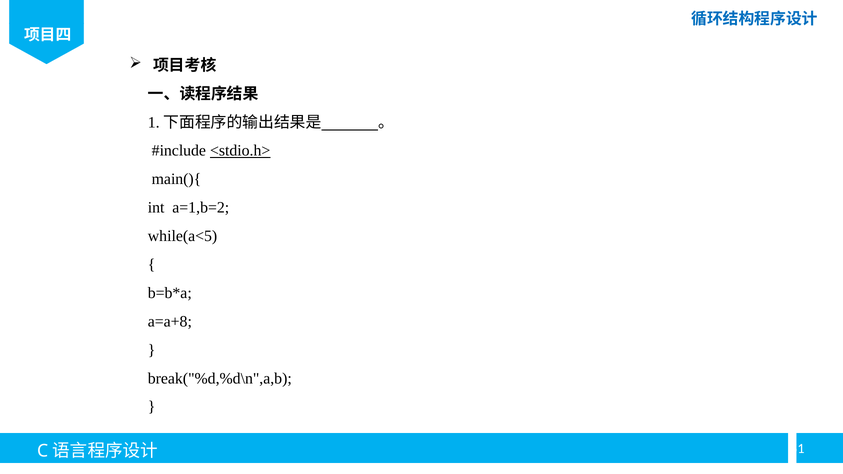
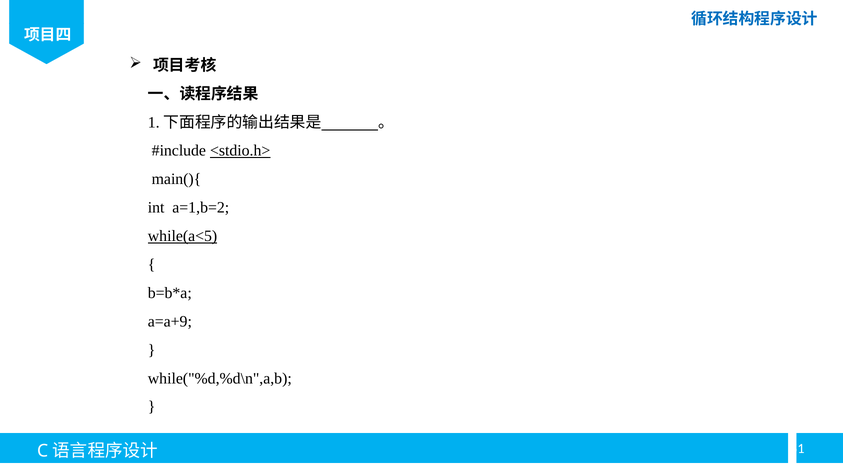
while(a<5 underline: none -> present (183, 236)
a=a+8: a=a+8 -> a=a+9 (170, 322)
break("%d,%d\n",a,b: break("%d,%d\n",a,b -> while("%d,%d\n",a,b (220, 378)
